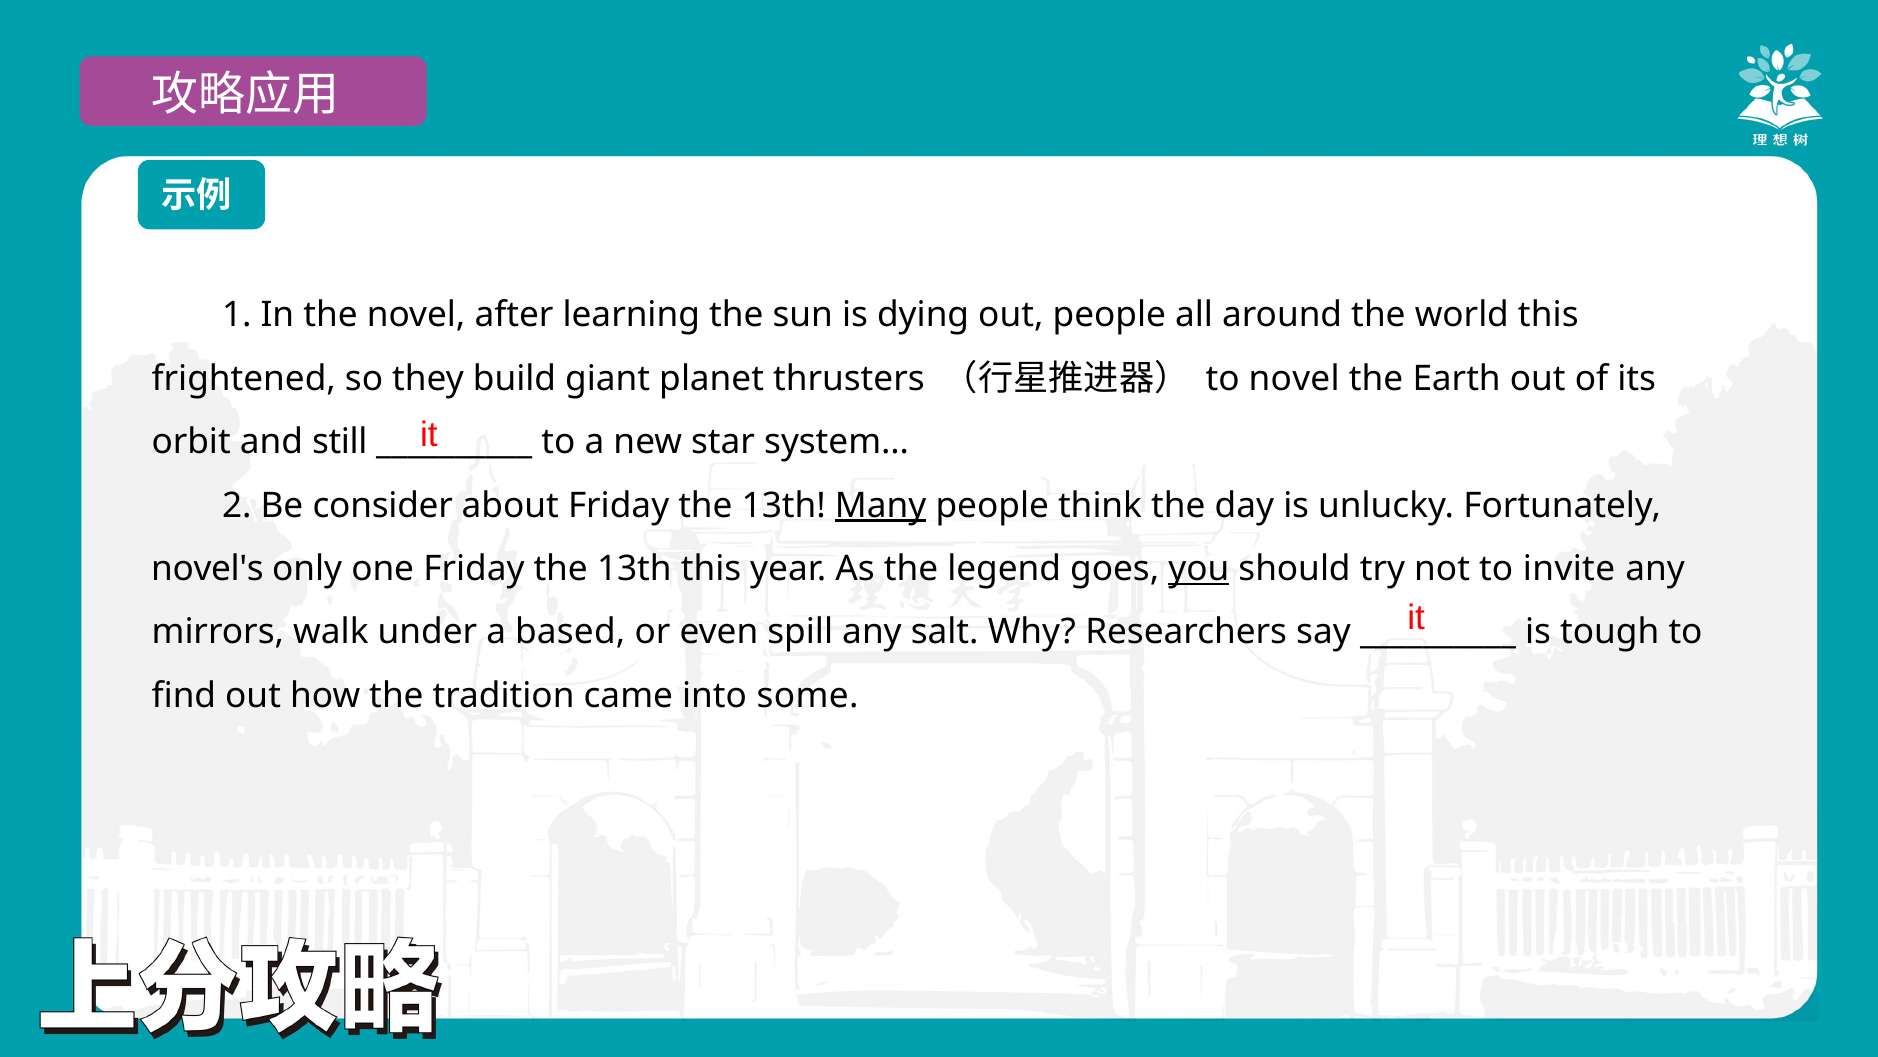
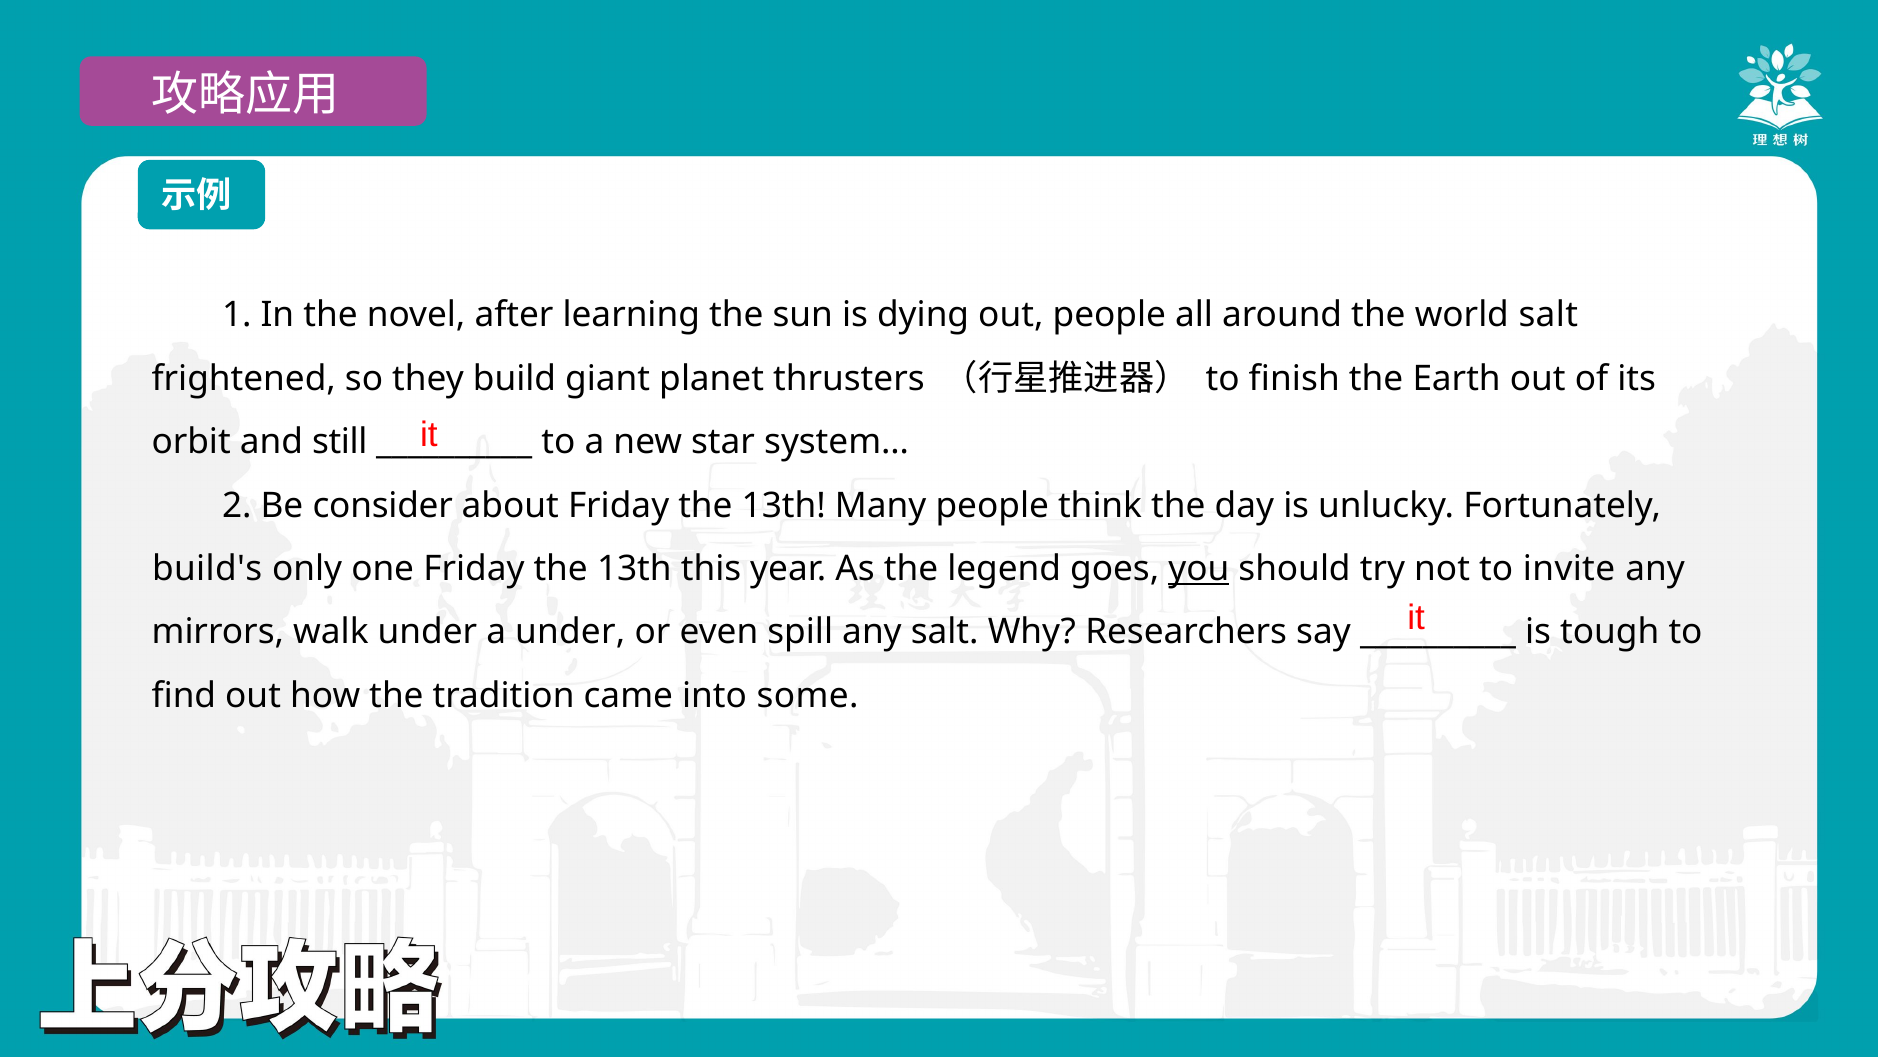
world this: this -> salt (1548, 315)
to novel: novel -> finish (1294, 378)
Many underline: present -> none (881, 505)
novel's: novel's -> build's (207, 568)
a based: based -> under (570, 632)
